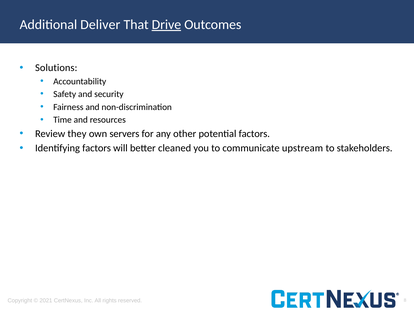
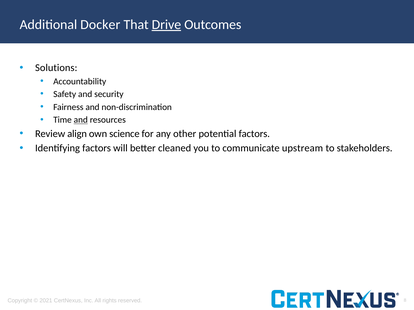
Deliver: Deliver -> Docker (100, 25)
and underline: none -> present (81, 120)
they: they -> align (77, 134)
servers: servers -> science (124, 134)
